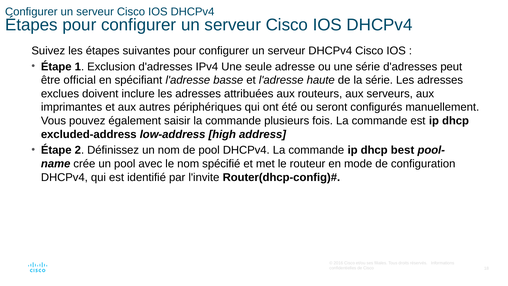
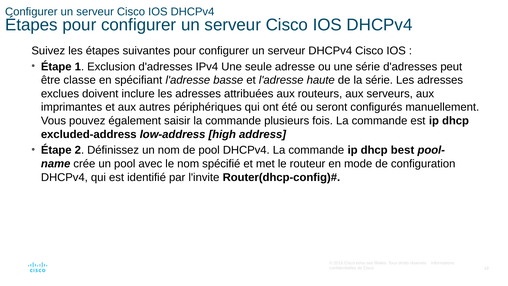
official: official -> classe (80, 80)
